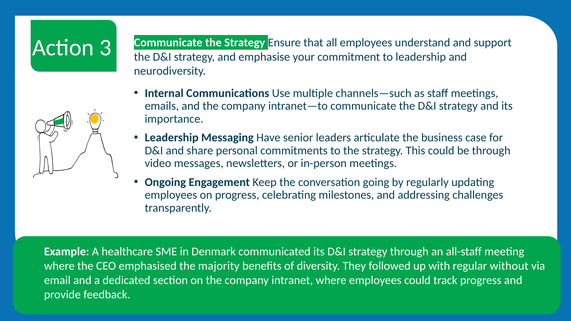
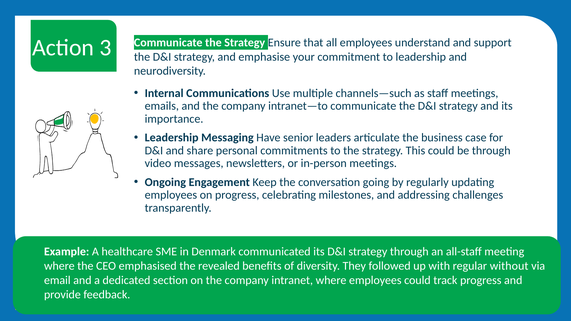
majority: majority -> revealed (219, 266)
